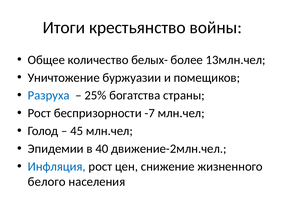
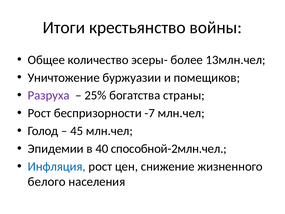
белых-: белых- -> эсеры- (150, 60)
Разруха colour: blue -> purple (49, 95)
движение-2млн.чел: движение-2млн.чел -> способной-2млн.чел (169, 149)
